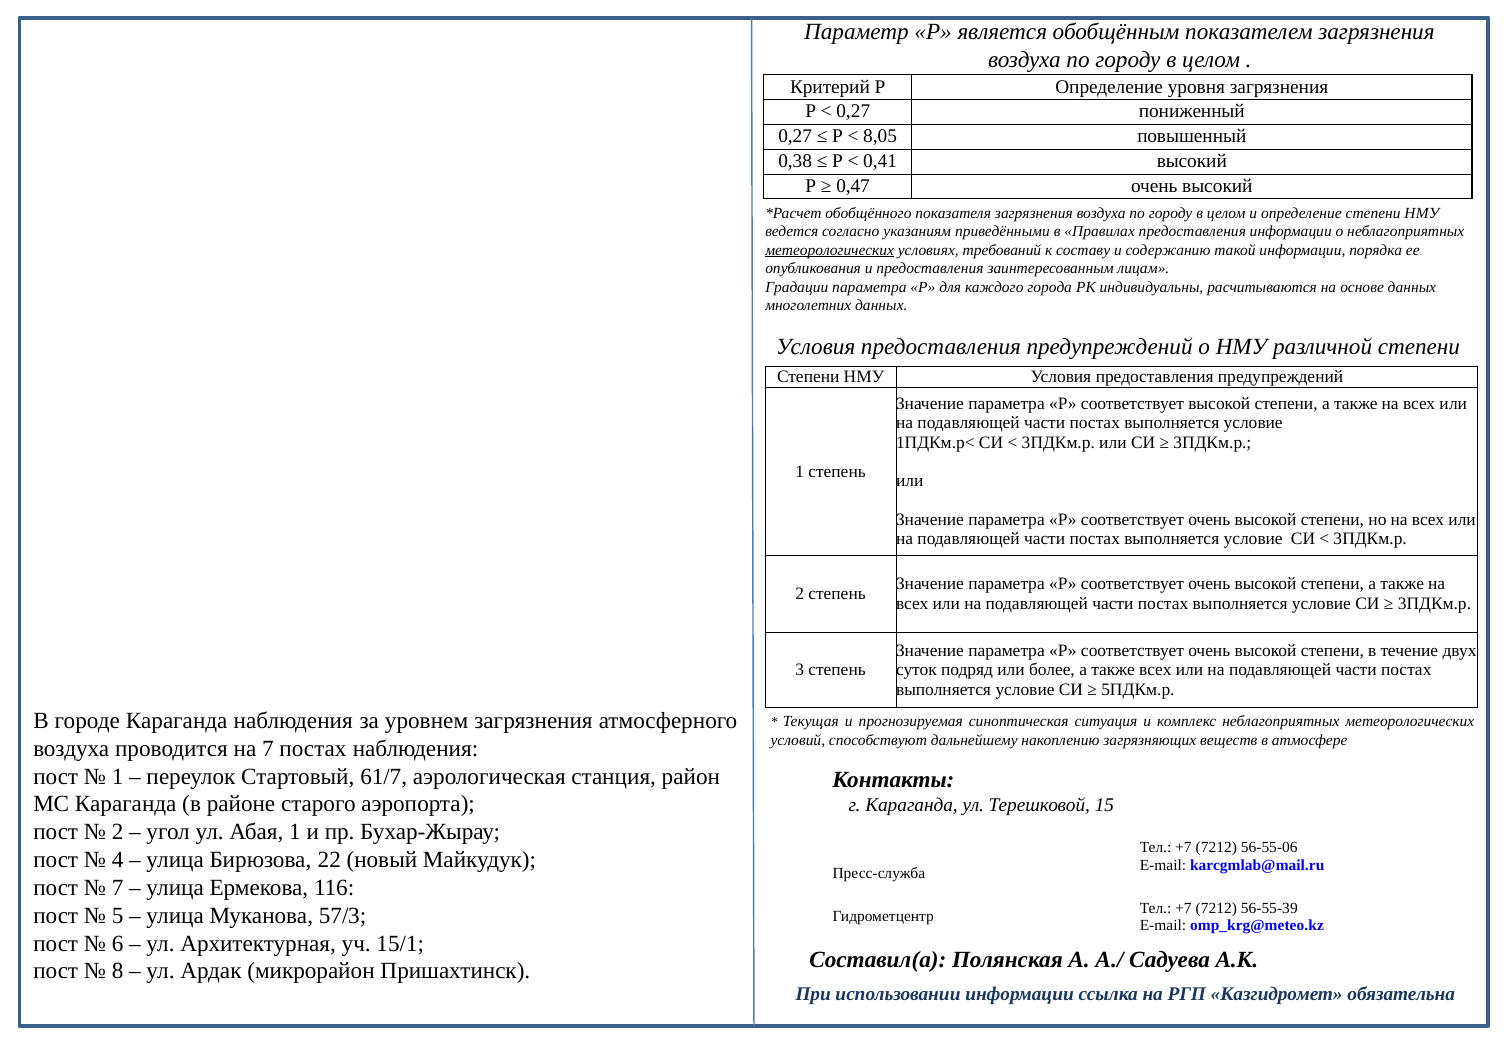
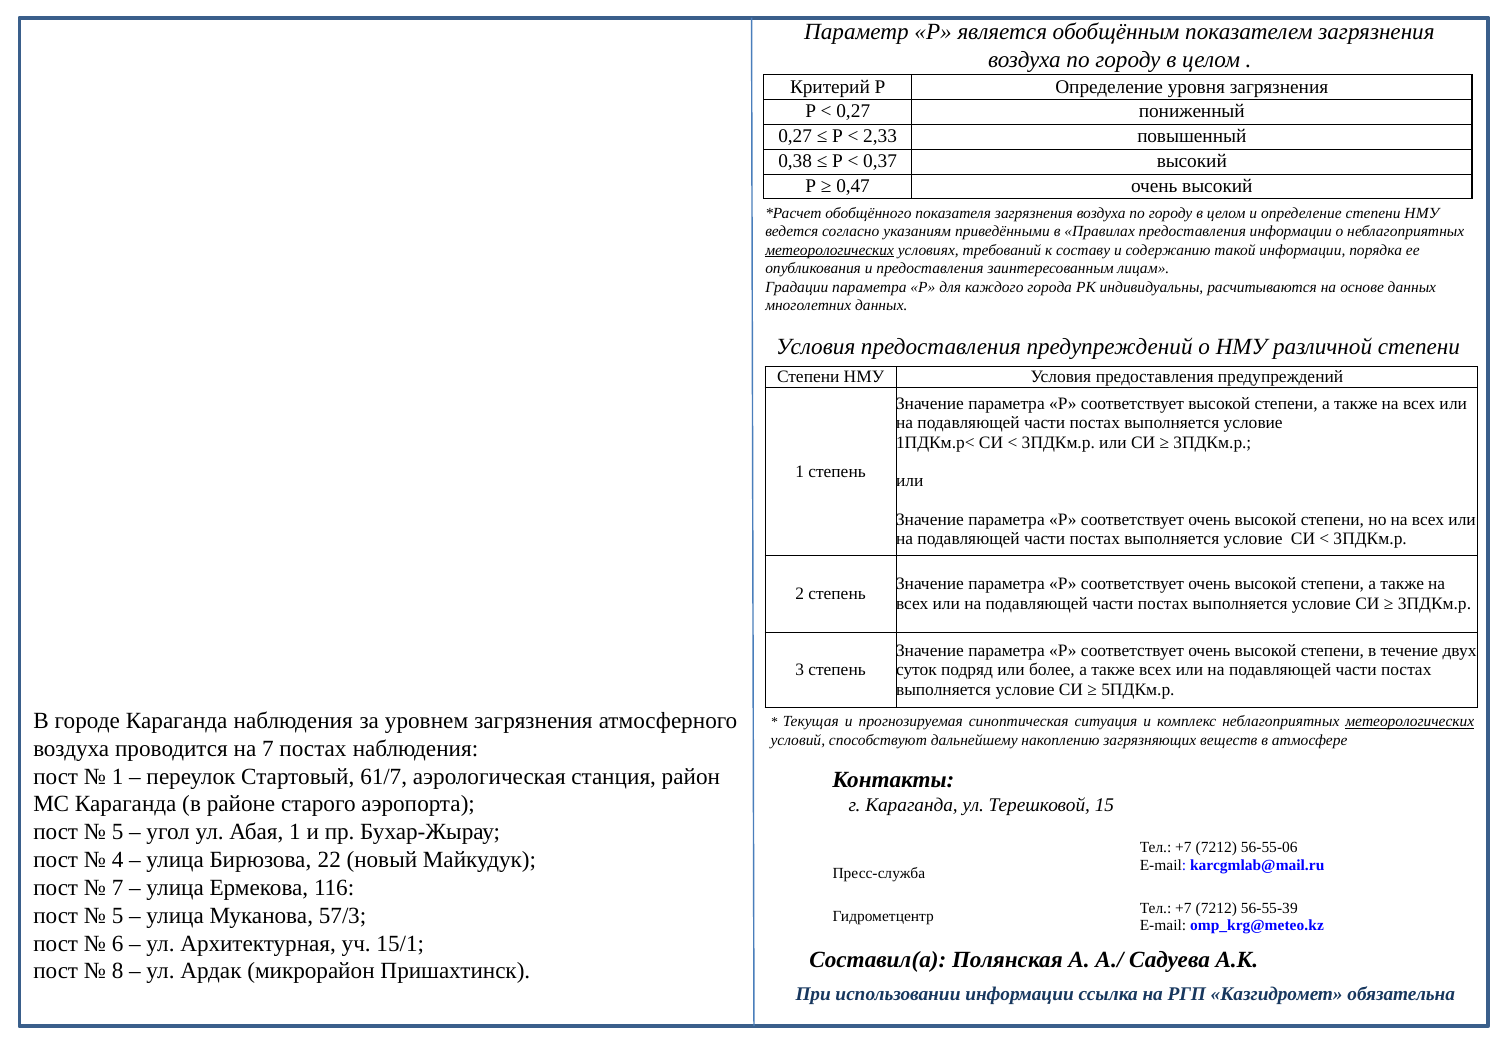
8,05: 8,05 -> 2,33 (880, 136)
0,41: 0,41 -> 0,37 (880, 161)
метеорологических underline: none -> present (1410, 722)
2: 2 -> 5 (118, 832)
